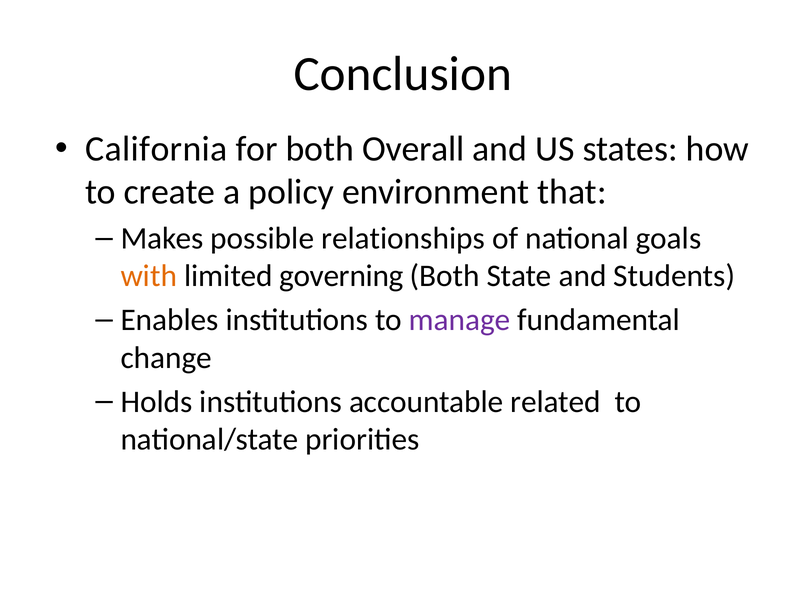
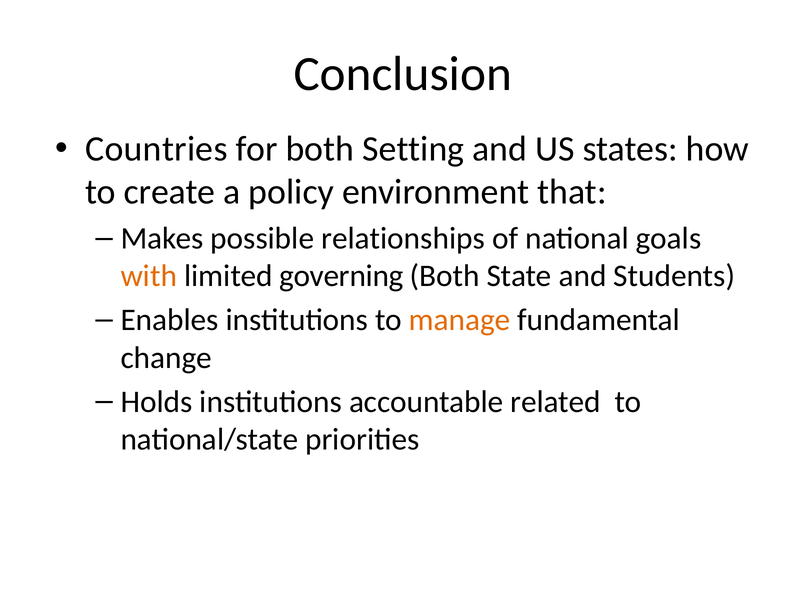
California: California -> Countries (156, 149)
Overall: Overall -> Setting (413, 149)
manage colour: purple -> orange (460, 320)
